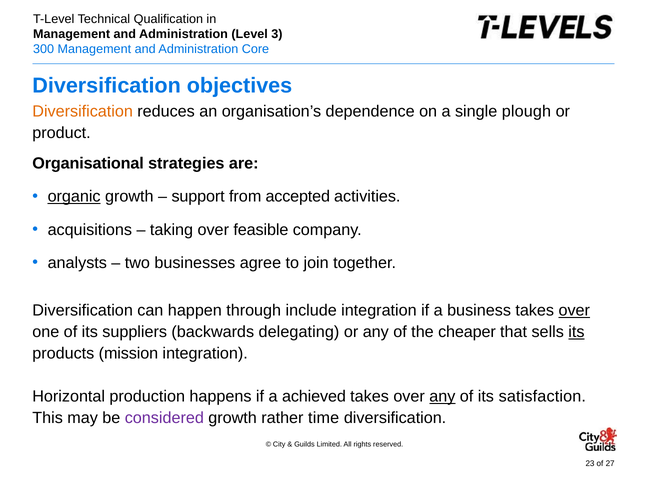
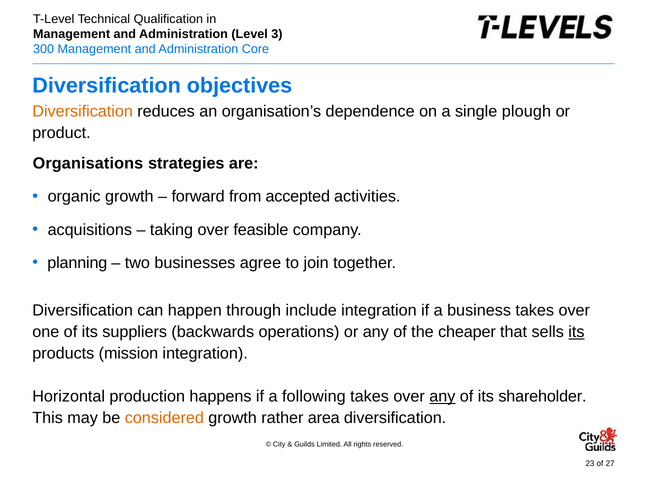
Organisational: Organisational -> Organisations (88, 163)
organic underline: present -> none (74, 197)
support: support -> forward (198, 197)
analysts: analysts -> planning (77, 263)
over underline: present -> none (574, 311)
delegating: delegating -> operations (299, 332)
achieved: achieved -> following (314, 397)
satisfaction: satisfaction -> shareholder (542, 397)
considered colour: purple -> orange (164, 418)
time: time -> area (324, 418)
